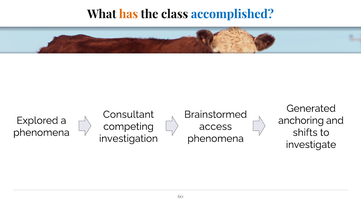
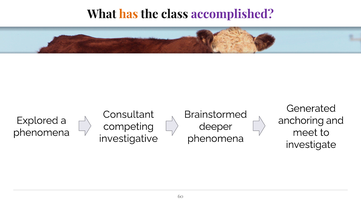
accomplished colour: blue -> purple (232, 14)
access: access -> deeper (216, 127)
shifts: shifts -> meet (305, 133)
investigation: investigation -> investigative (128, 139)
